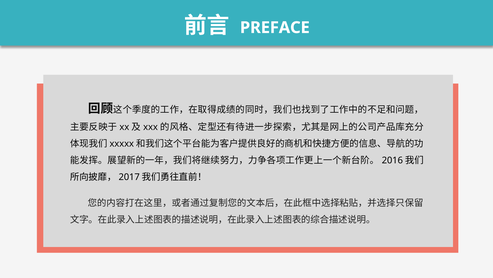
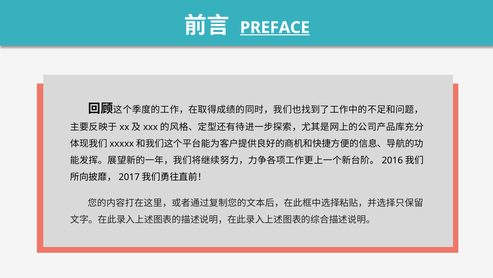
PREFACE underline: none -> present (275, 28)
